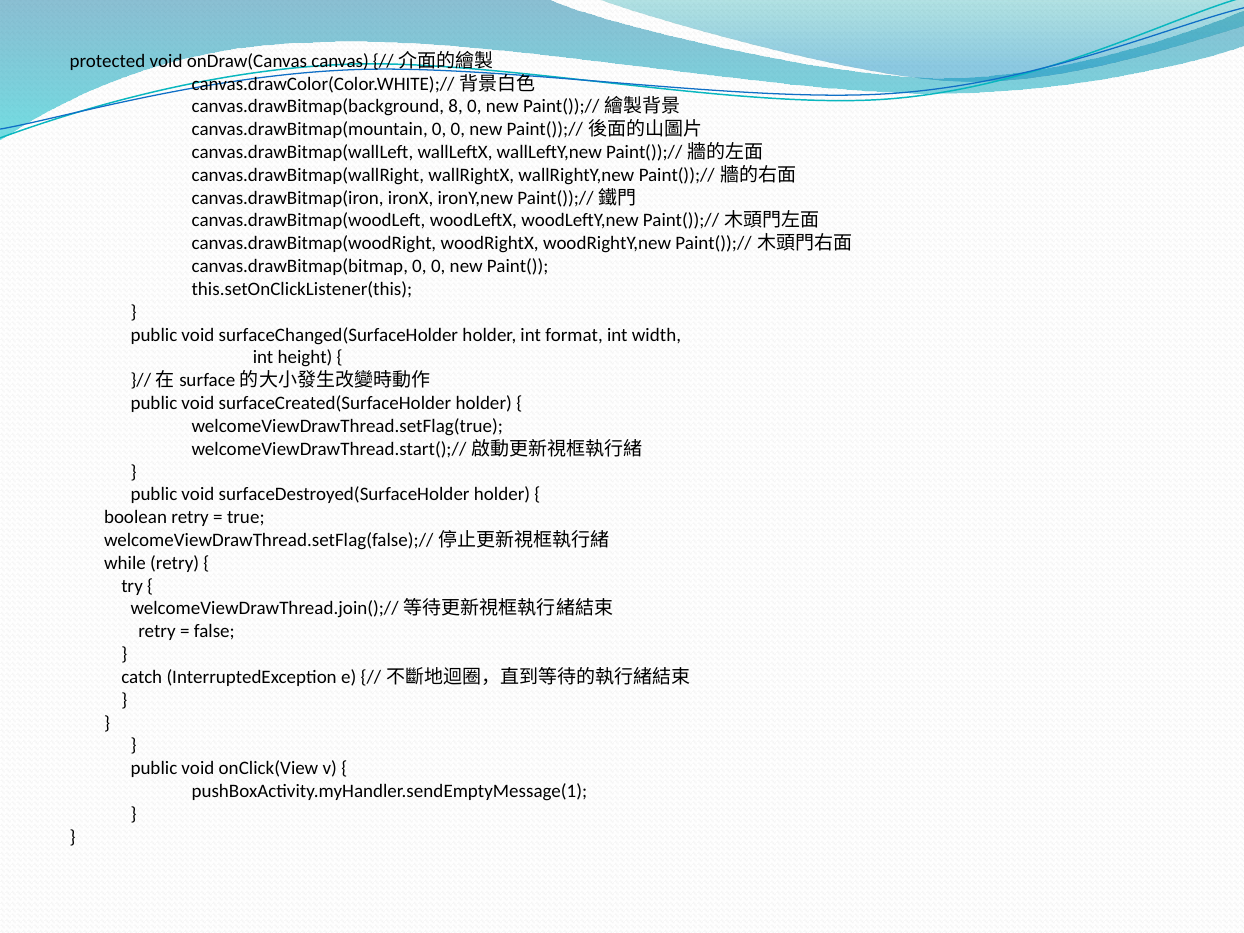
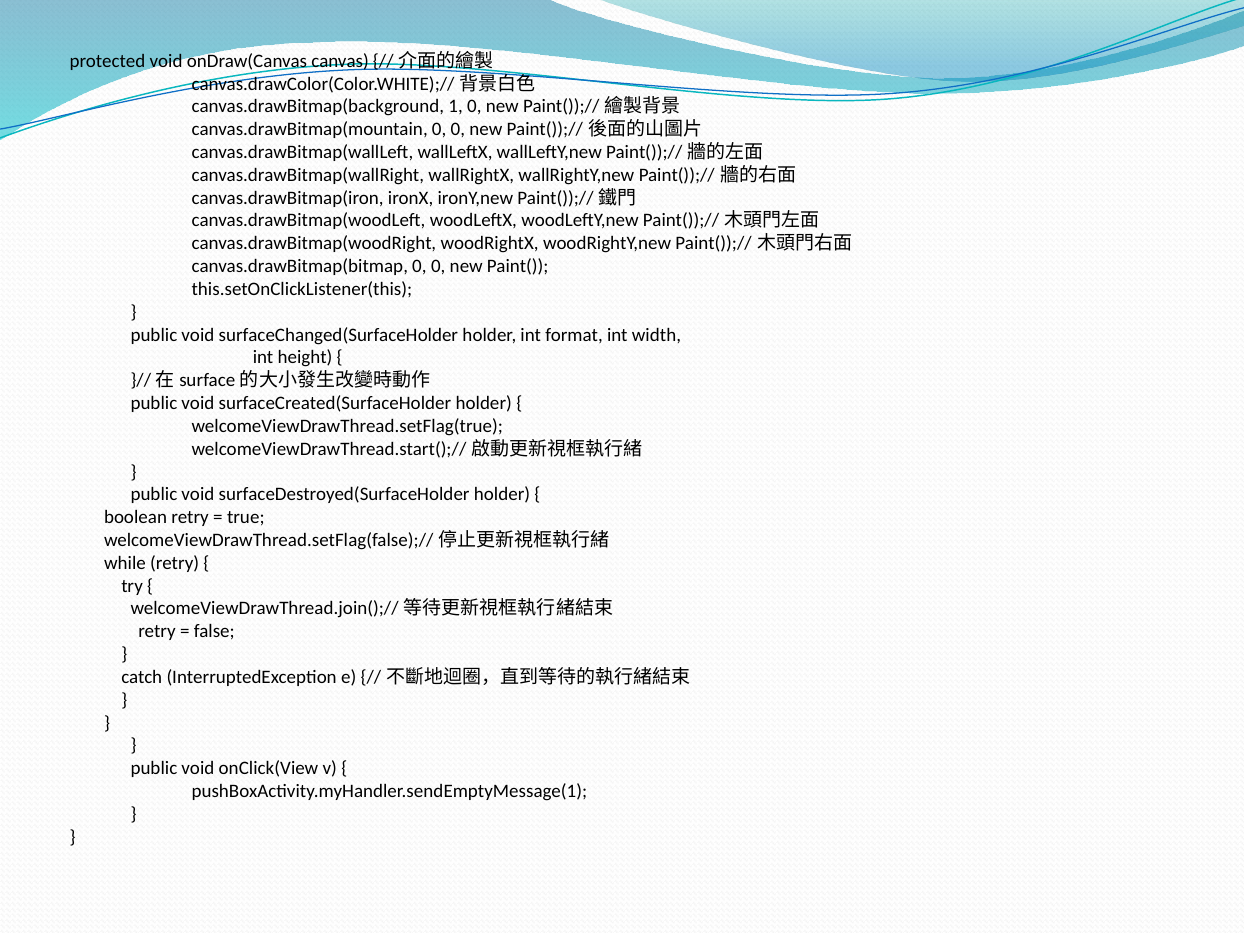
8: 8 -> 1 (456, 107)
